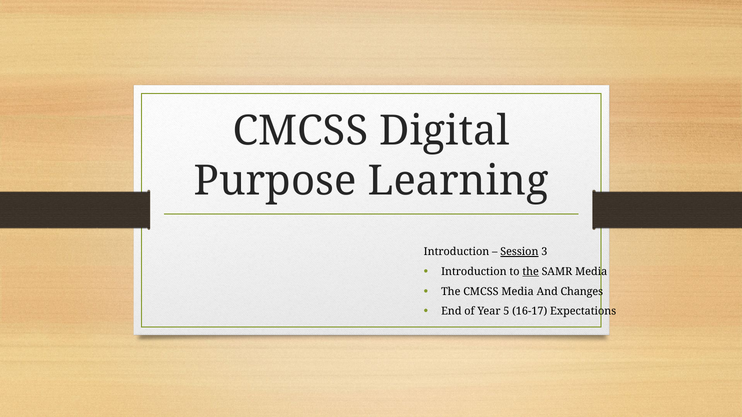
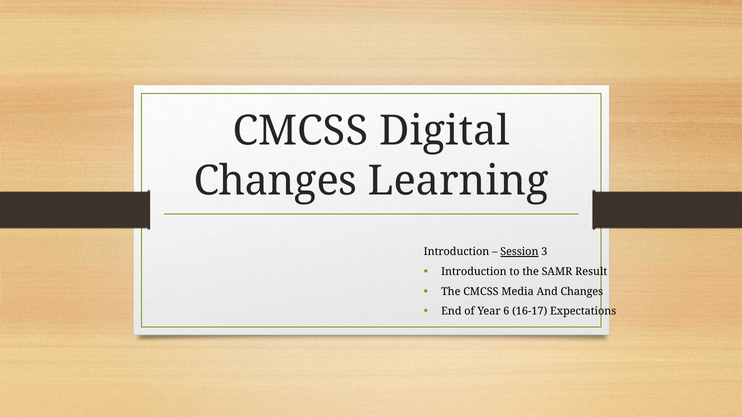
Purpose: Purpose -> Changes (275, 181)
the underline: present -> none (531, 272)
SAMR Media: Media -> Result (591, 272)
5: 5 -> 6 (506, 312)
